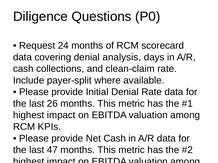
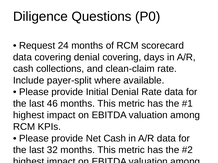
denial analysis: analysis -> covering (122, 57)
26: 26 -> 46 (52, 104)
47: 47 -> 32 (52, 150)
